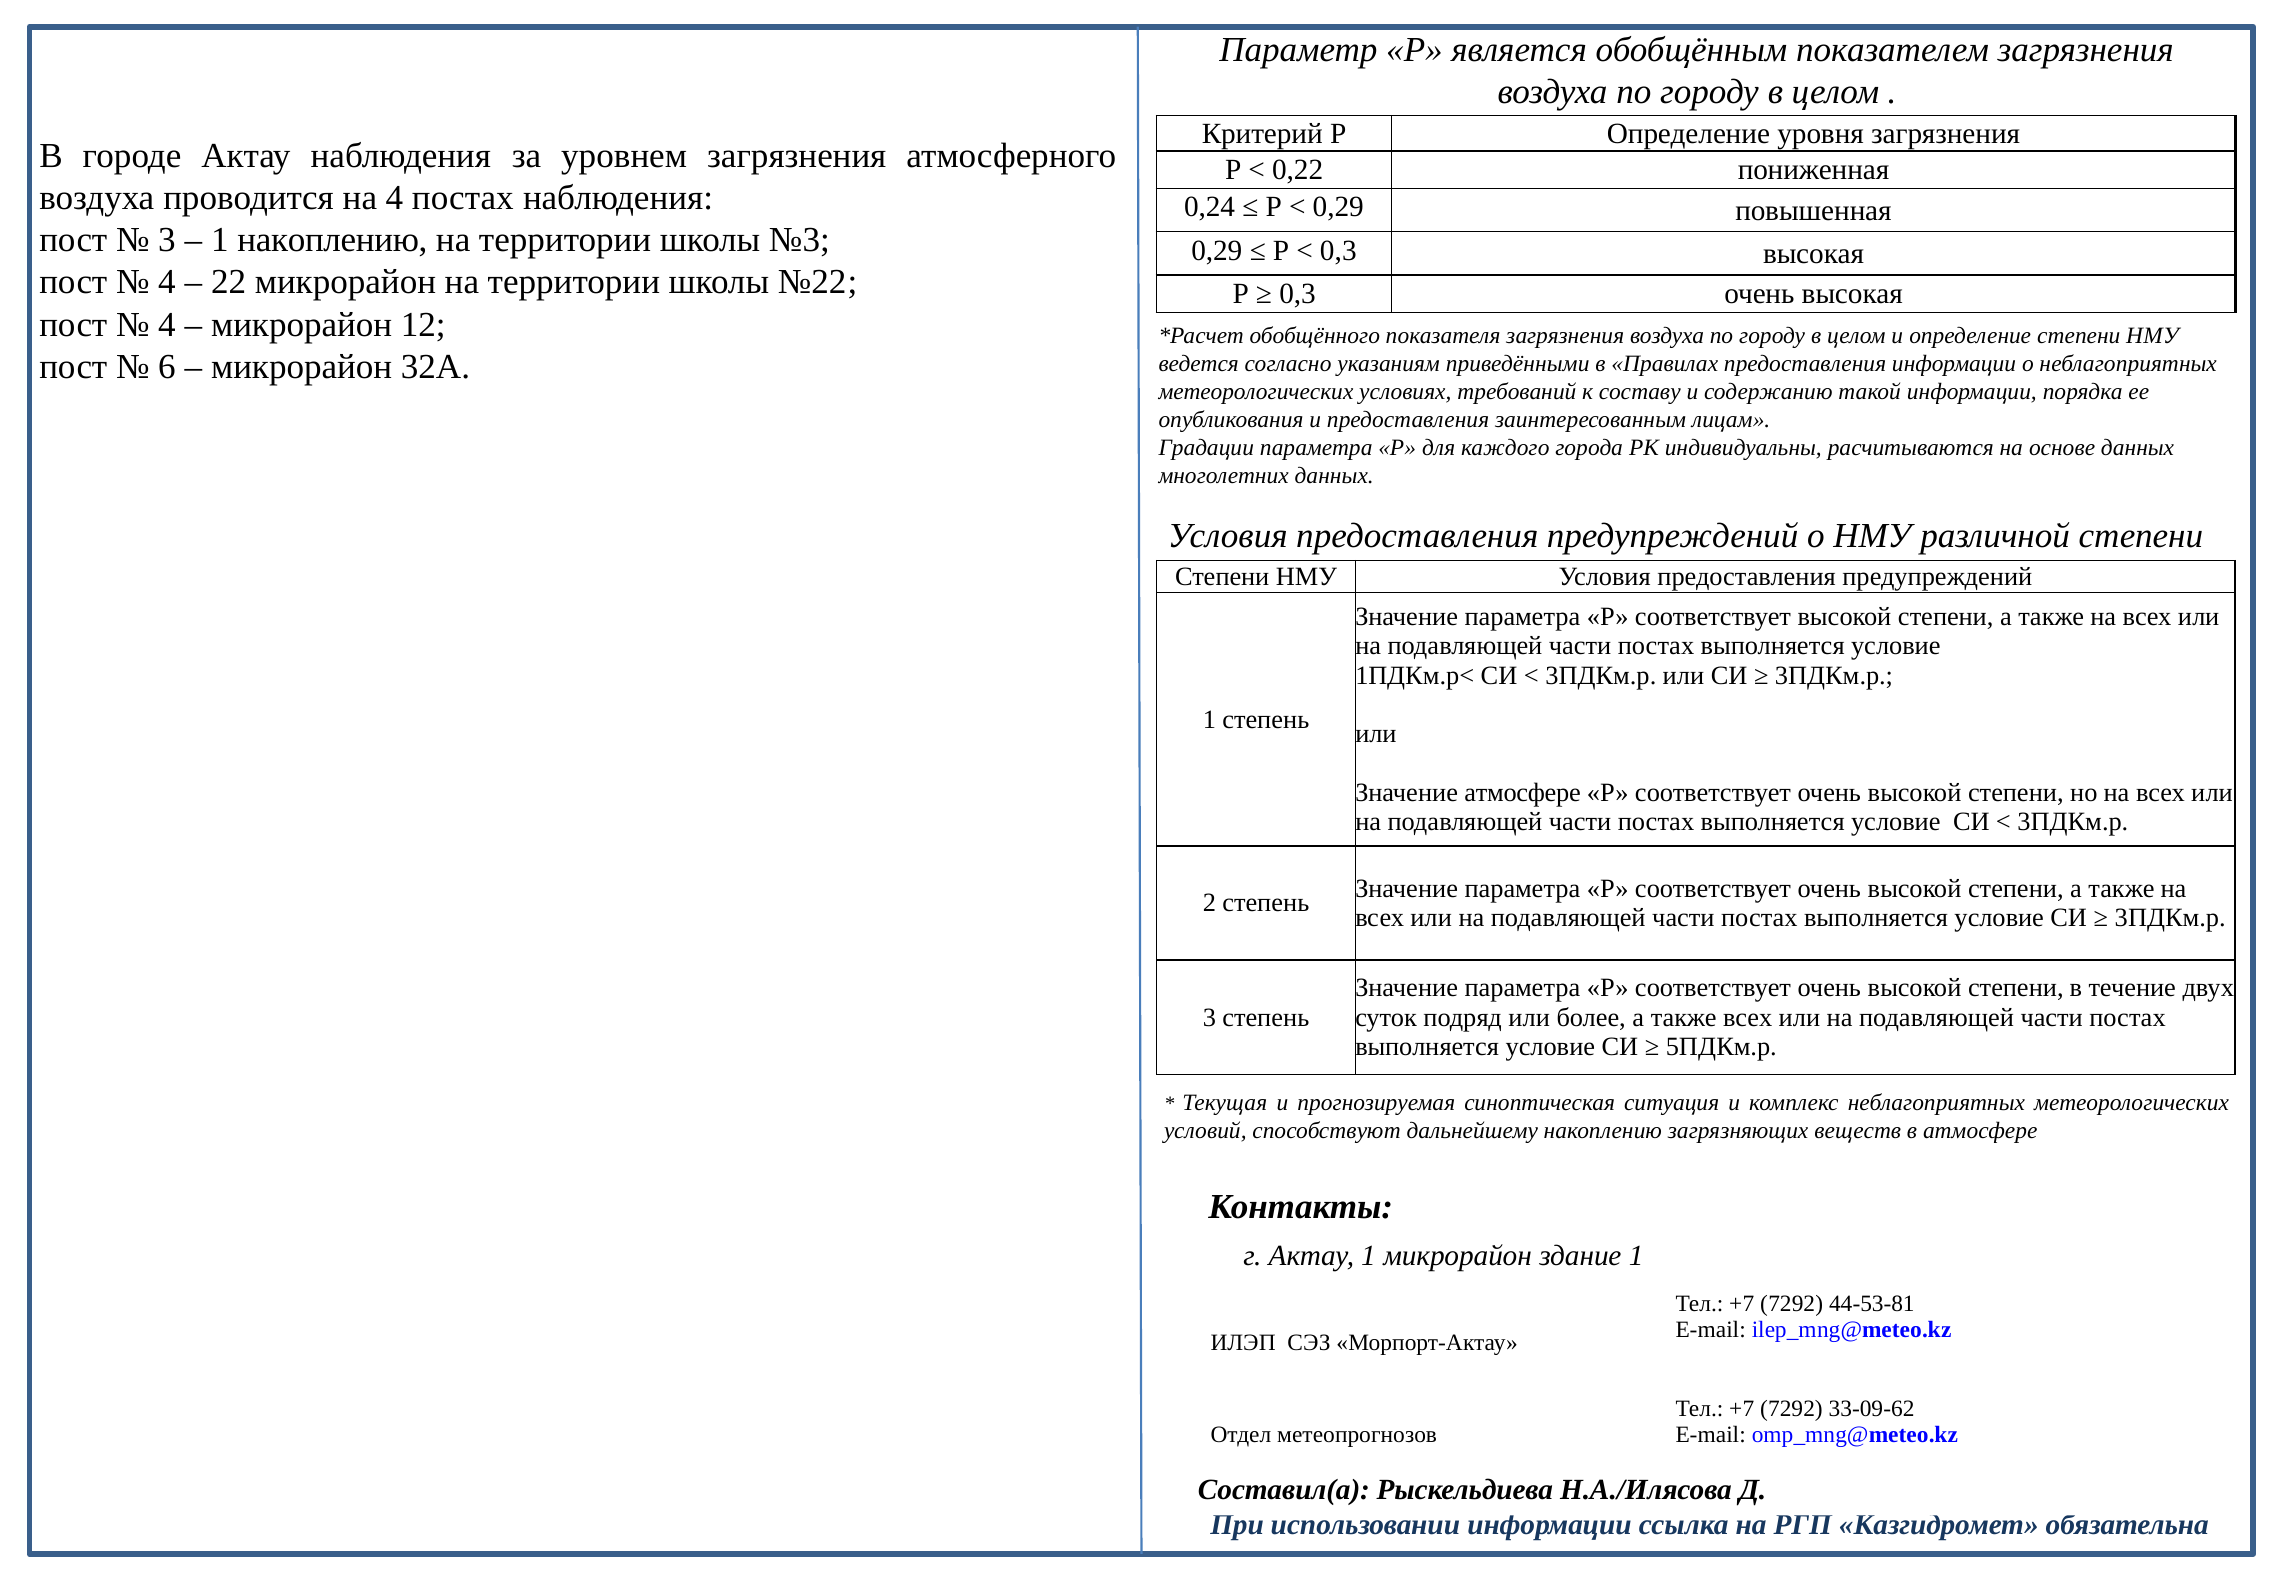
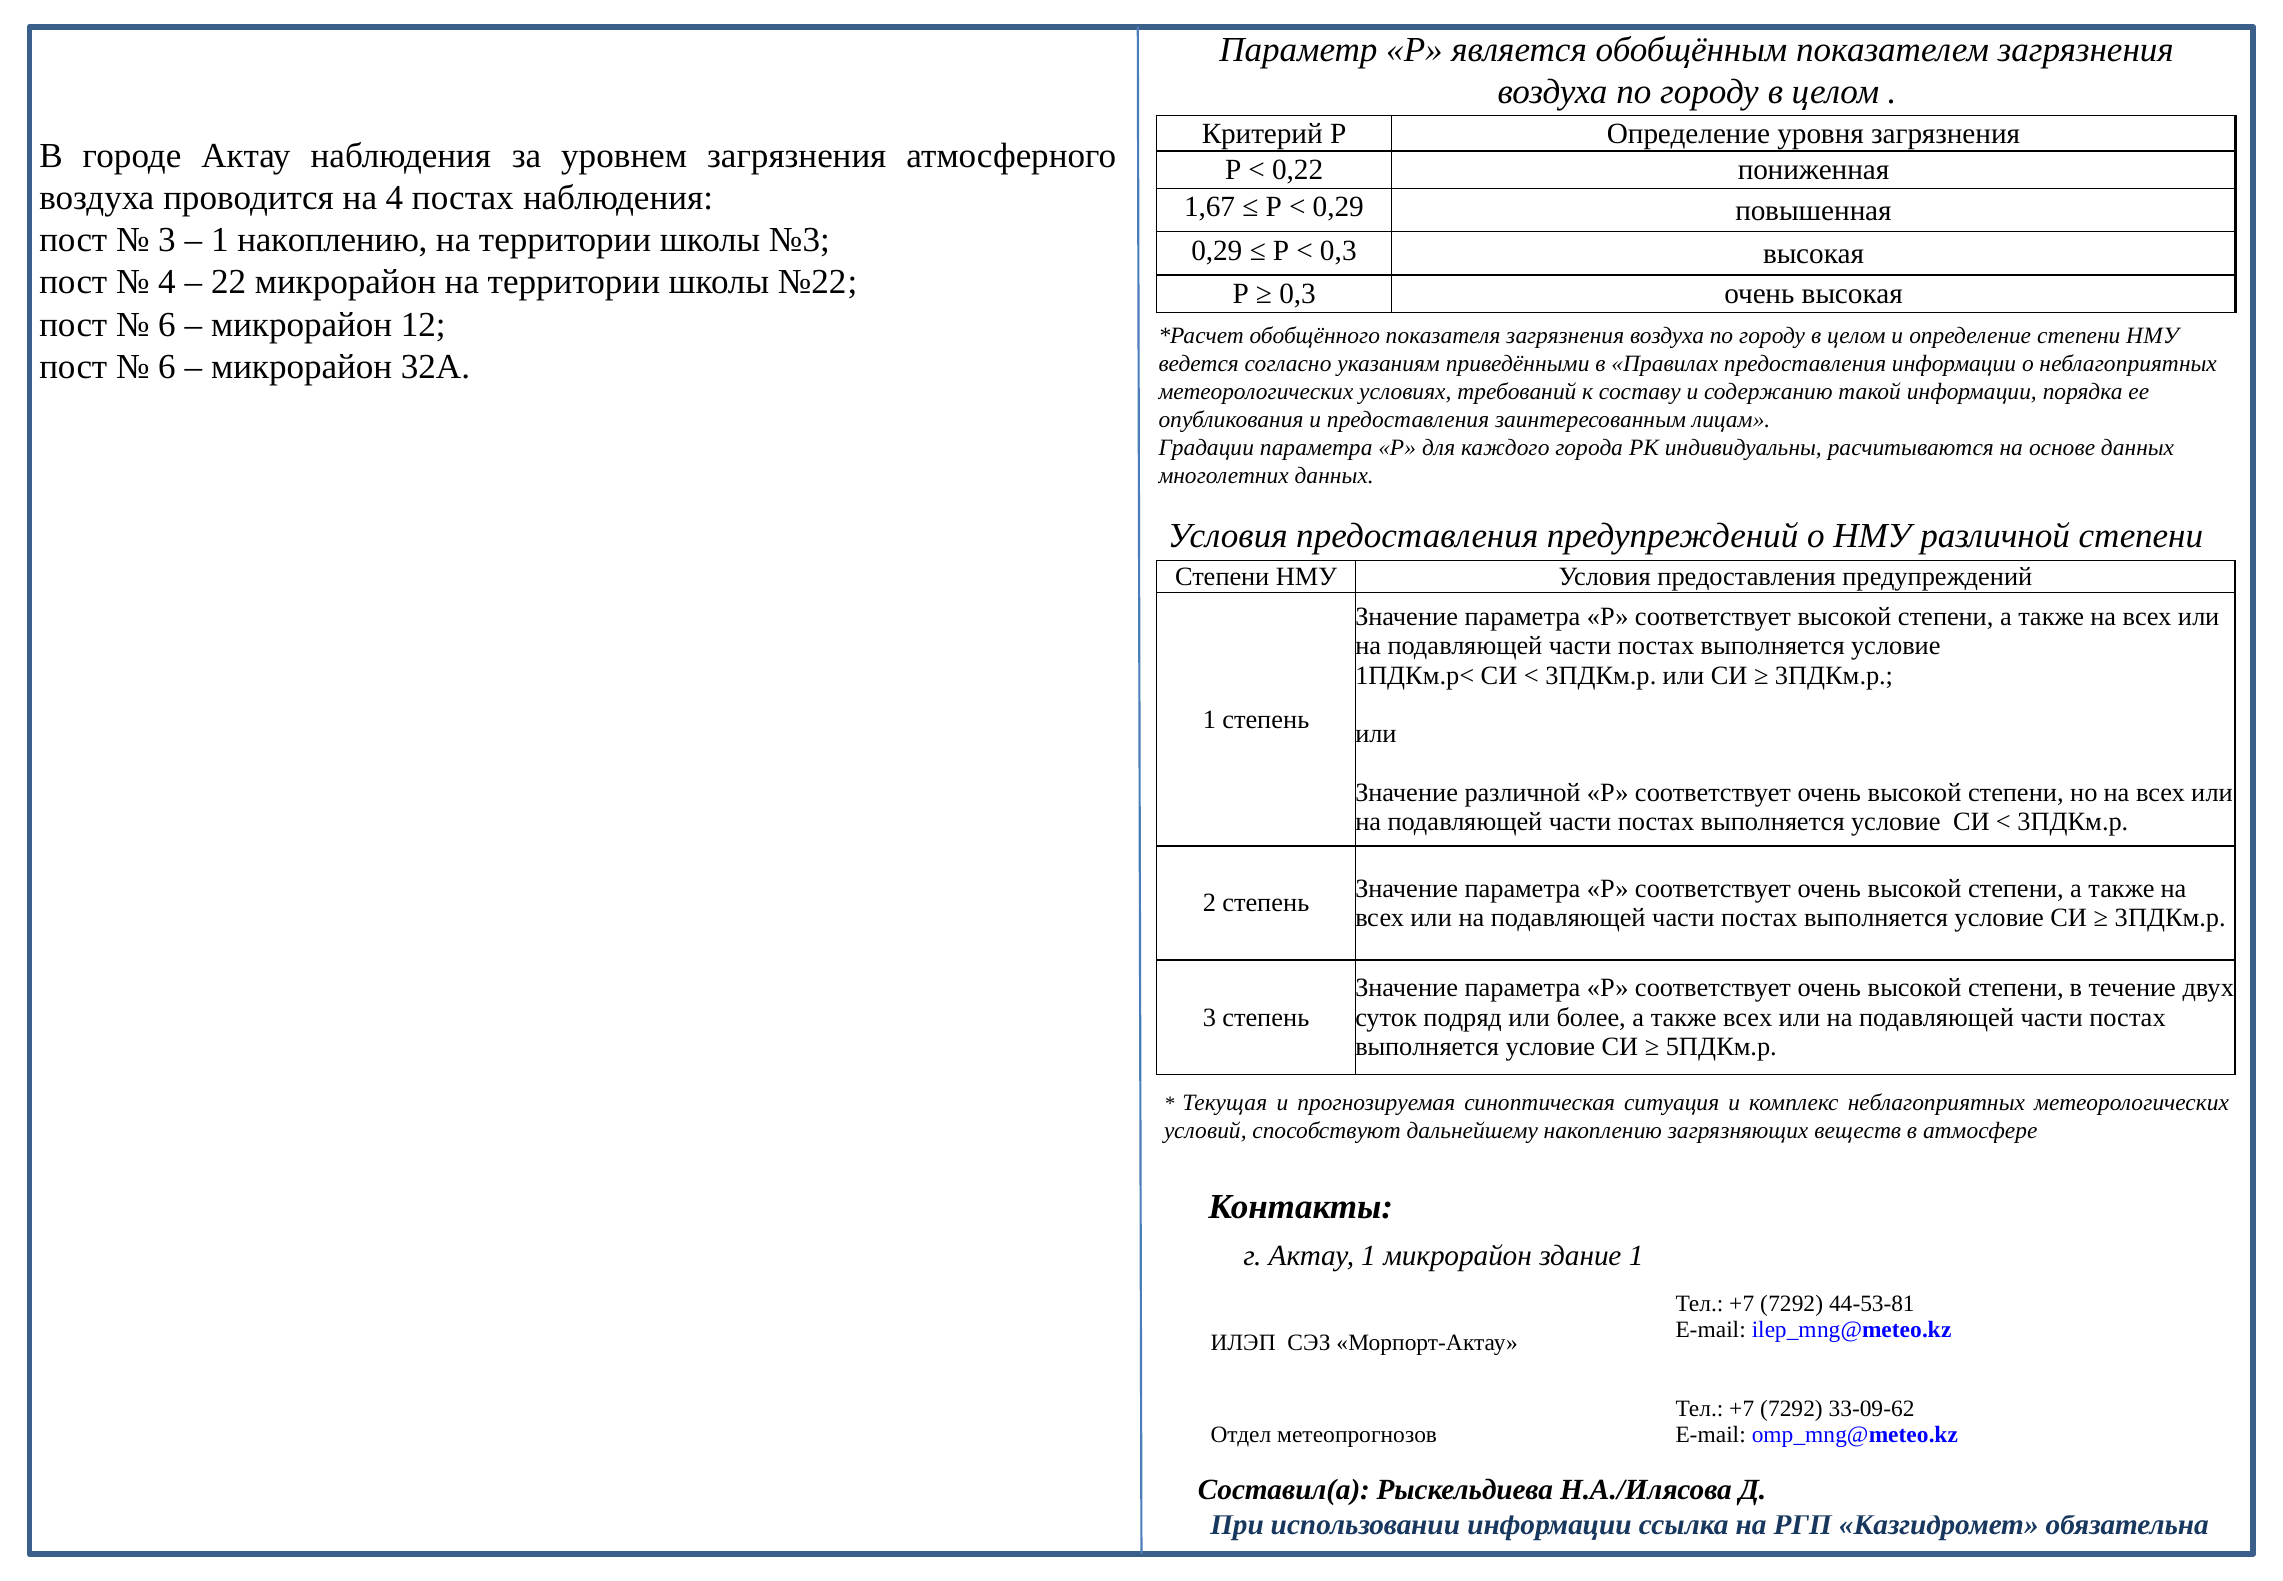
0,24: 0,24 -> 1,67 (1210, 207)
4: 4 -> 6 (167, 324)
Значение атмосфере: атмосфере -> различной (1523, 792)
